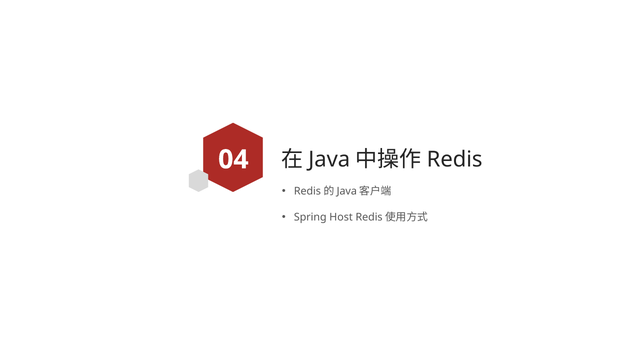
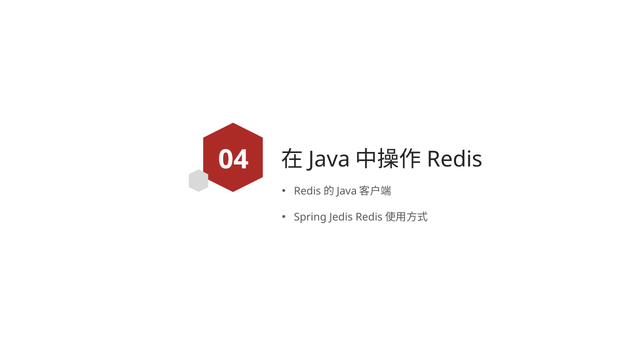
Host: Host -> Jedis (341, 217)
